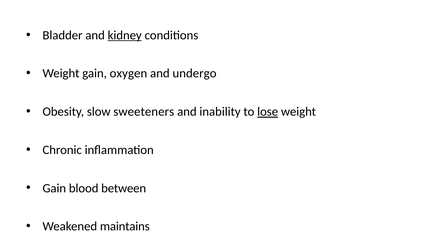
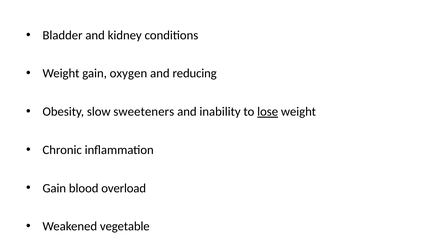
kidney underline: present -> none (125, 35)
undergo: undergo -> reducing (195, 74)
between: between -> overload (124, 188)
maintains: maintains -> vegetable (125, 227)
